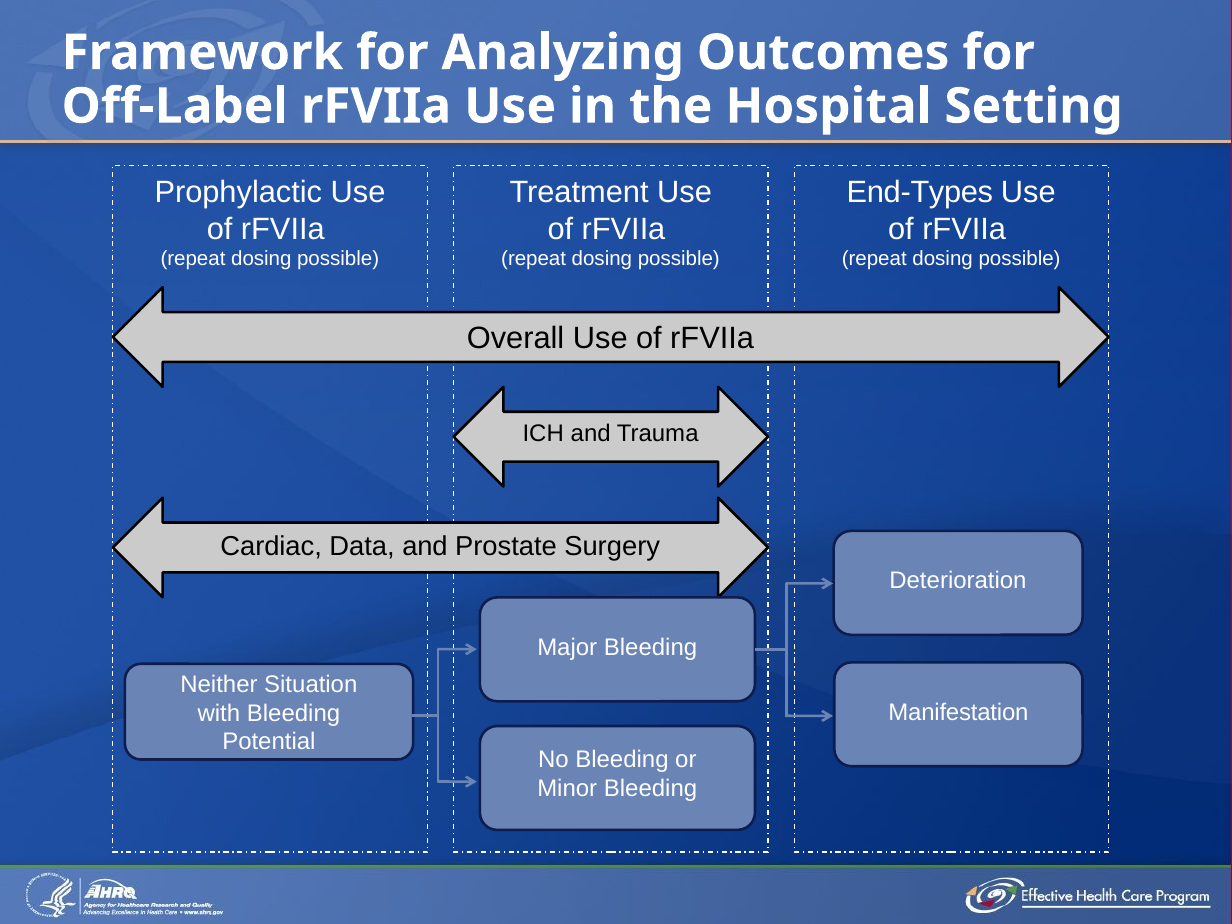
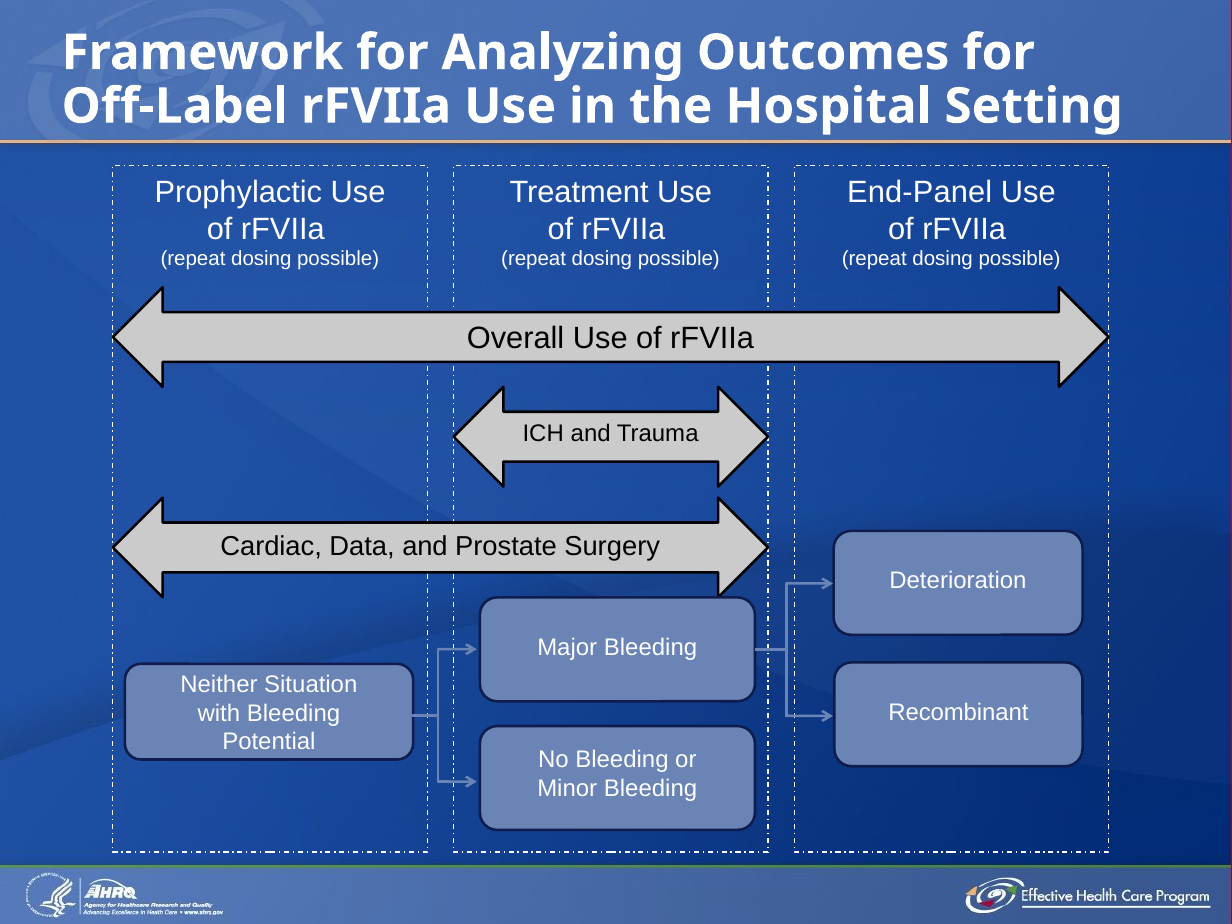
End-Types: End-Types -> End-Panel (920, 192)
Manifestation: Manifestation -> Recombinant (958, 712)
